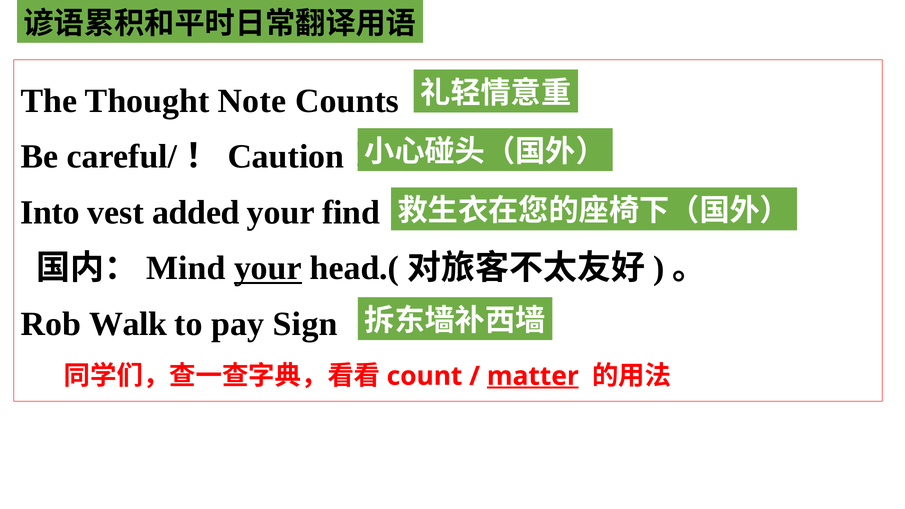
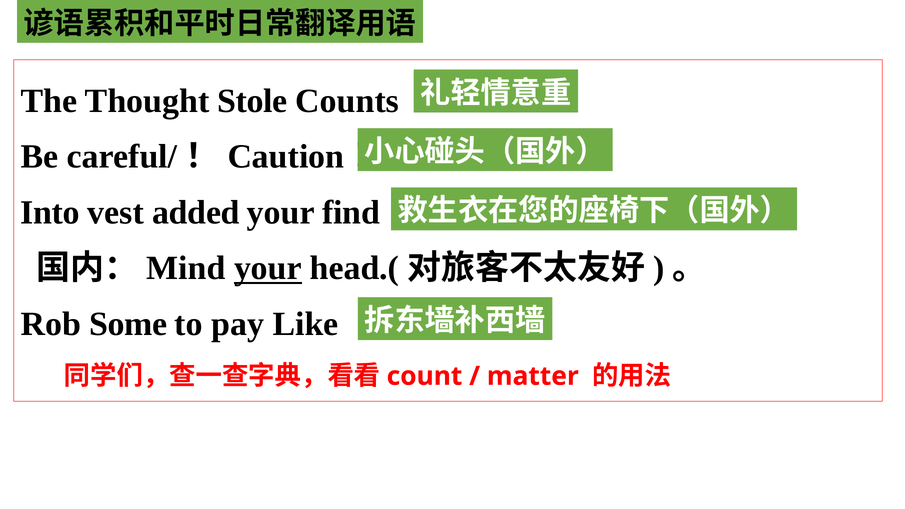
Note: Note -> Stole (252, 101)
Walk: Walk -> Some (128, 324)
Sign: Sign -> Like (305, 324)
matter underline: present -> none (533, 376)
